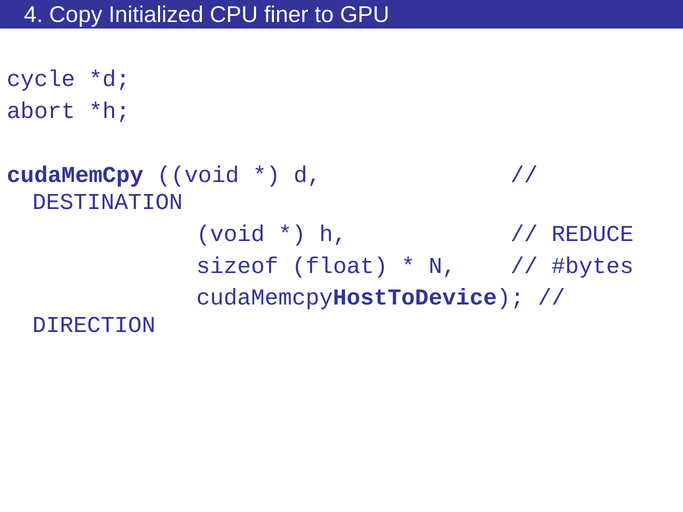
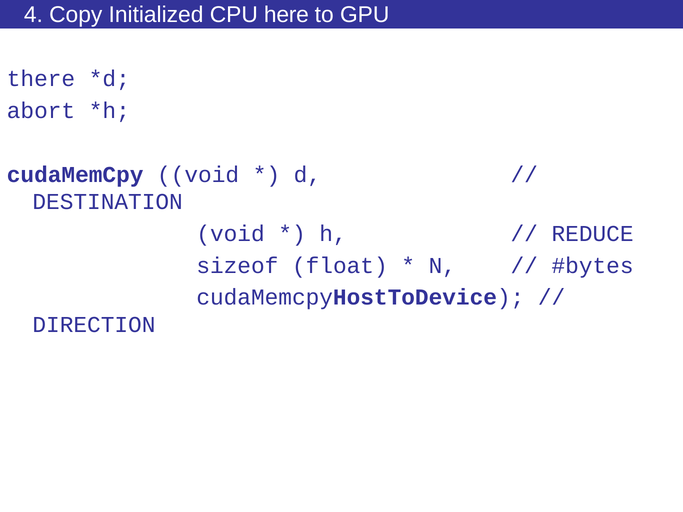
finer: finer -> here (286, 15)
cycle: cycle -> there (41, 79)
